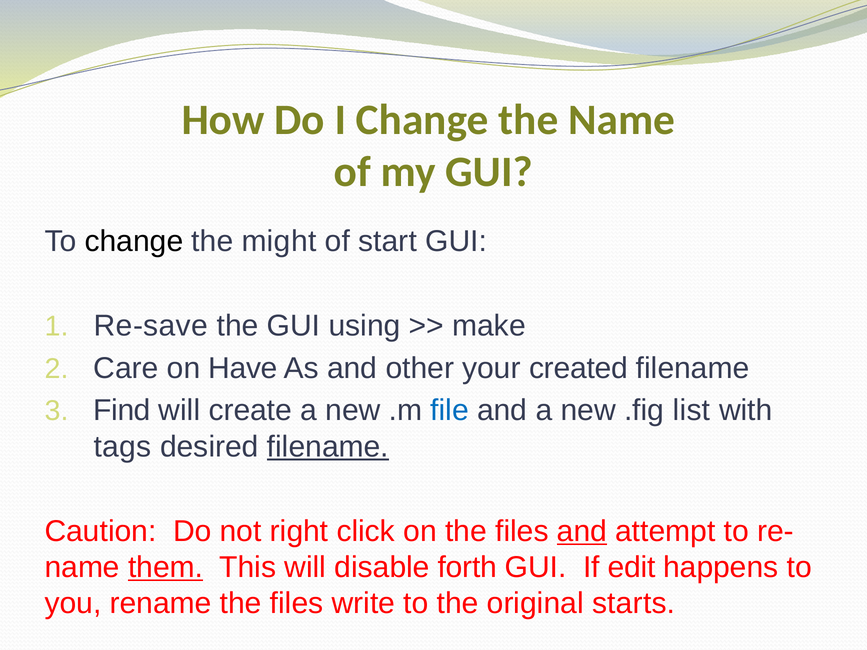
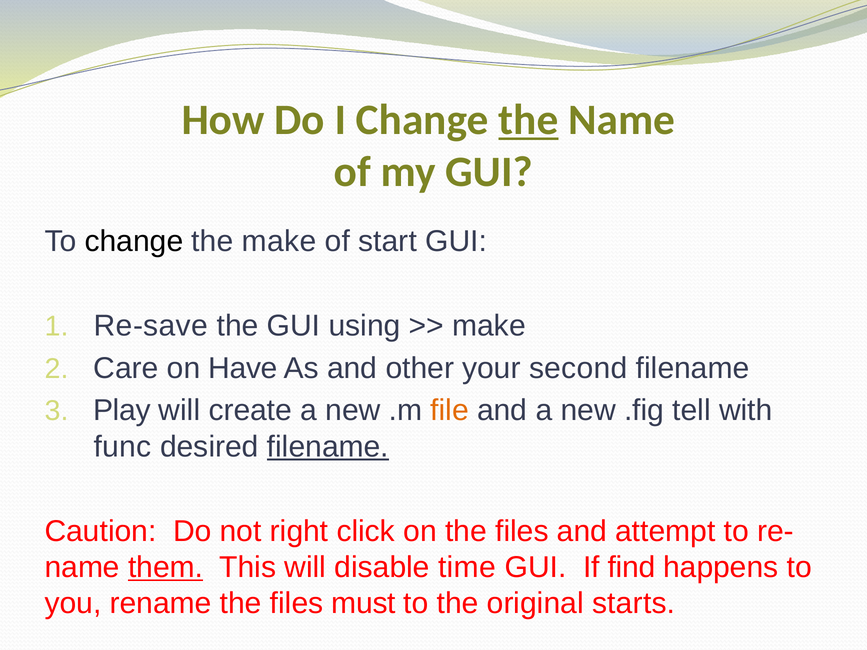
the underline: none -> present (528, 120)
the might: might -> make (279, 241)
created: created -> second (578, 368)
Find: Find -> Play (122, 411)
file colour: blue -> orange (450, 411)
list: list -> tell (692, 411)
tags: tags -> func (122, 447)
and underline: present -> none (582, 531)
forth: forth -> time (467, 568)
edit: edit -> find (632, 568)
write: write -> must (363, 604)
